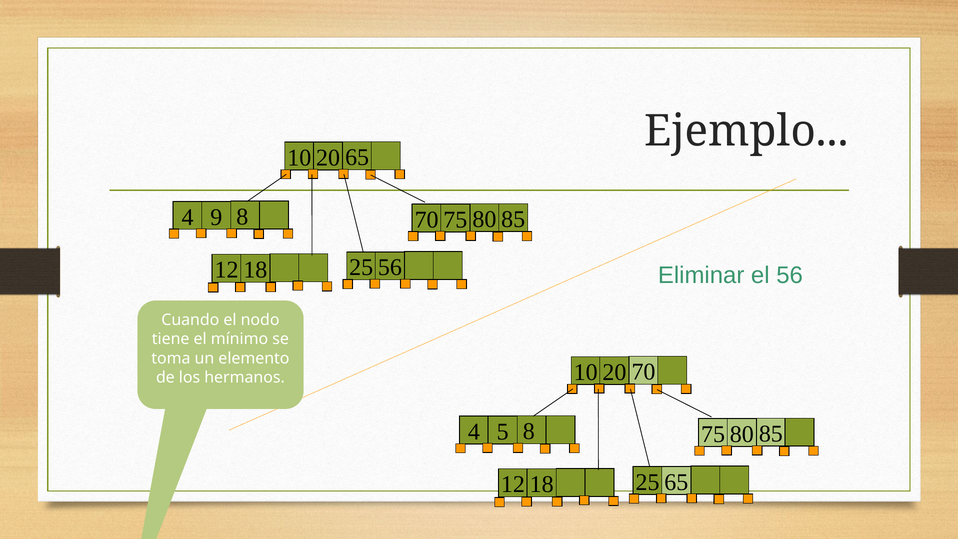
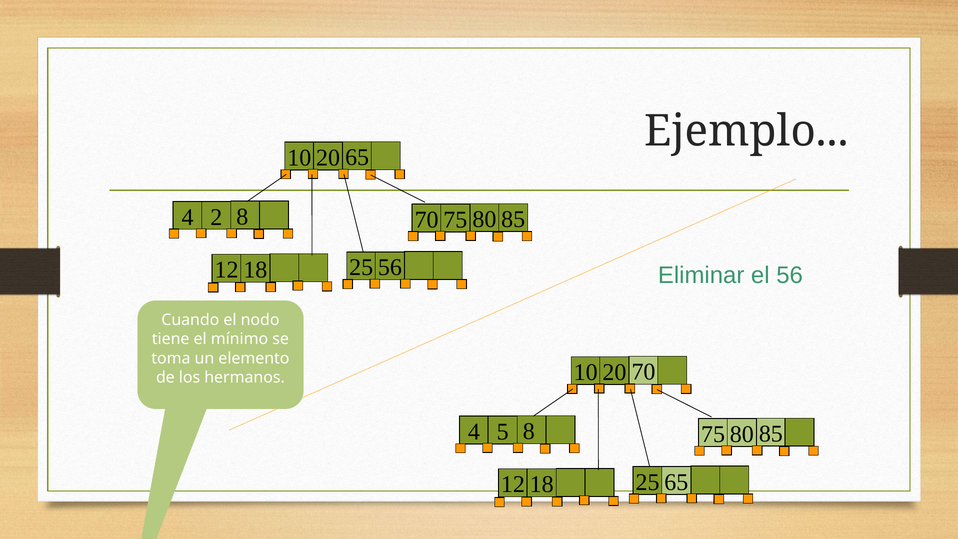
9: 9 -> 2 (216, 217)
